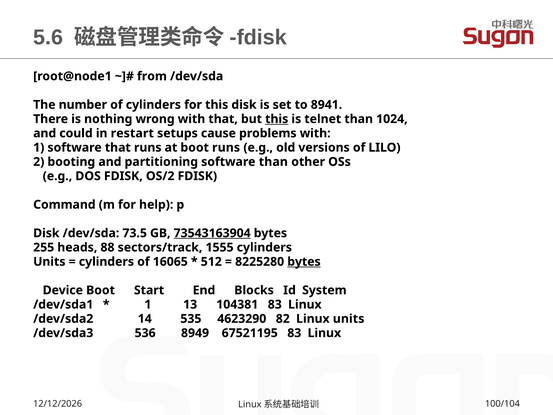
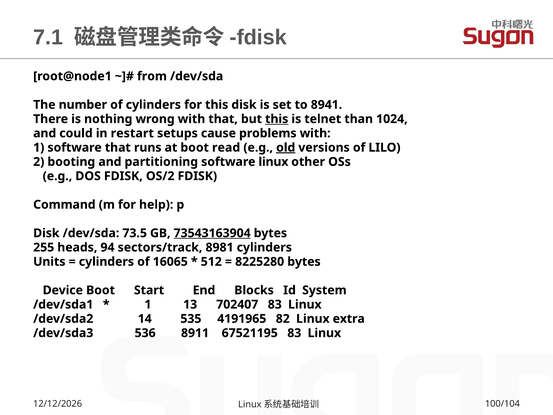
5.6: 5.6 -> 7.1 (48, 37)
boot runs: runs -> read (226, 147)
old underline: none -> present (286, 147)
software than: than -> linux (273, 162)
88: 88 -> 94 (107, 247)
1555: 1555 -> 8981 (220, 247)
bytes underline: present -> none (304, 262)
104381: 104381 -> 702407 (237, 304)
4623290: 4623290 -> 4191965 (242, 319)
Linux units: units -> extra (349, 319)
8949: 8949 -> 8911 (195, 333)
